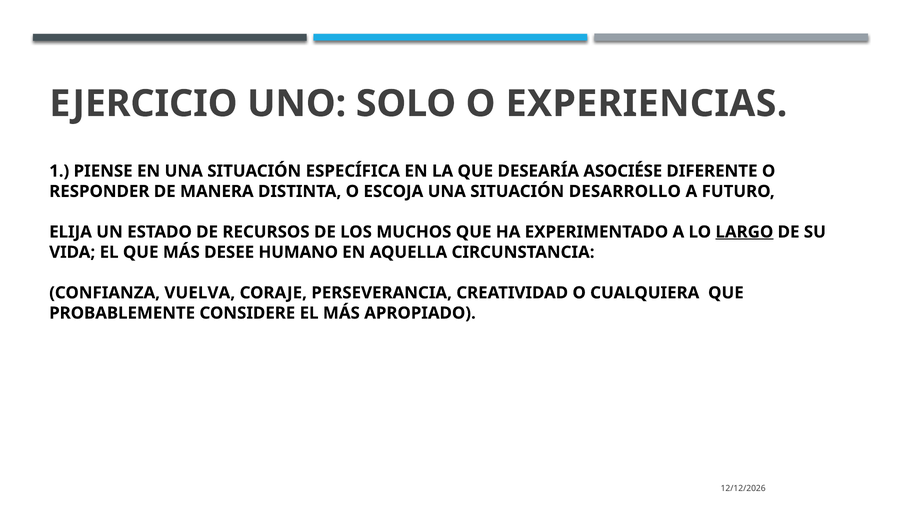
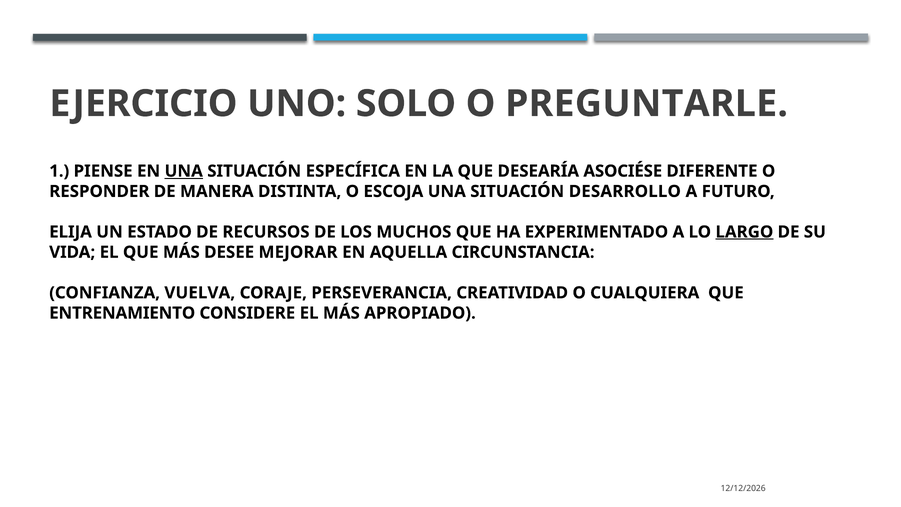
EXPERIENCIAS: EXPERIENCIAS -> PREGUNTARLE (647, 104)
UNA underline: none -> present (184, 171)
HUMANO: HUMANO -> MEJORAR (298, 252)
PROBABLEMENTE: PROBABLEMENTE -> ENTRENAMIENTO (122, 313)
